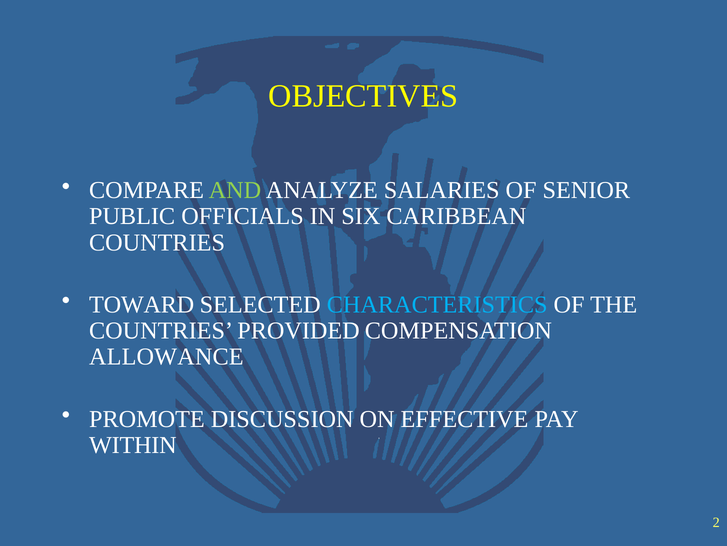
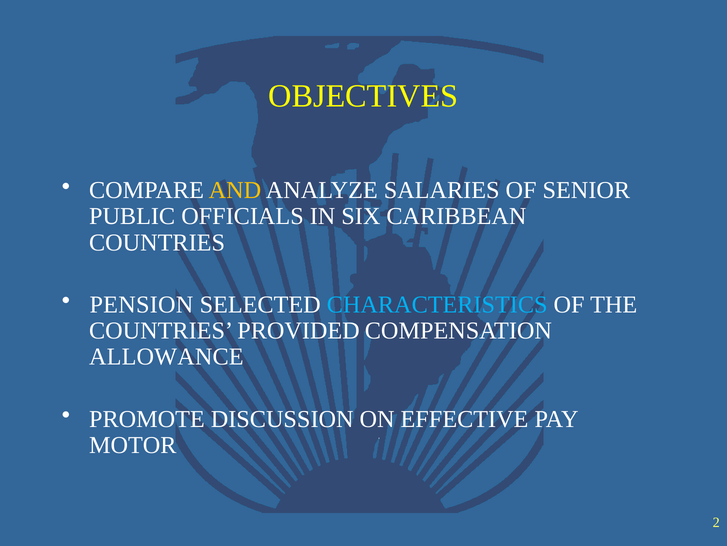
AND colour: light green -> yellow (235, 190)
TOWARD: TOWARD -> PENSION (141, 304)
WITHIN: WITHIN -> MOTOR (133, 445)
